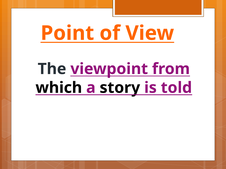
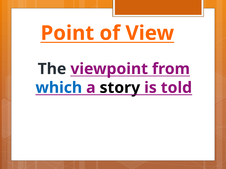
which colour: black -> blue (59, 88)
